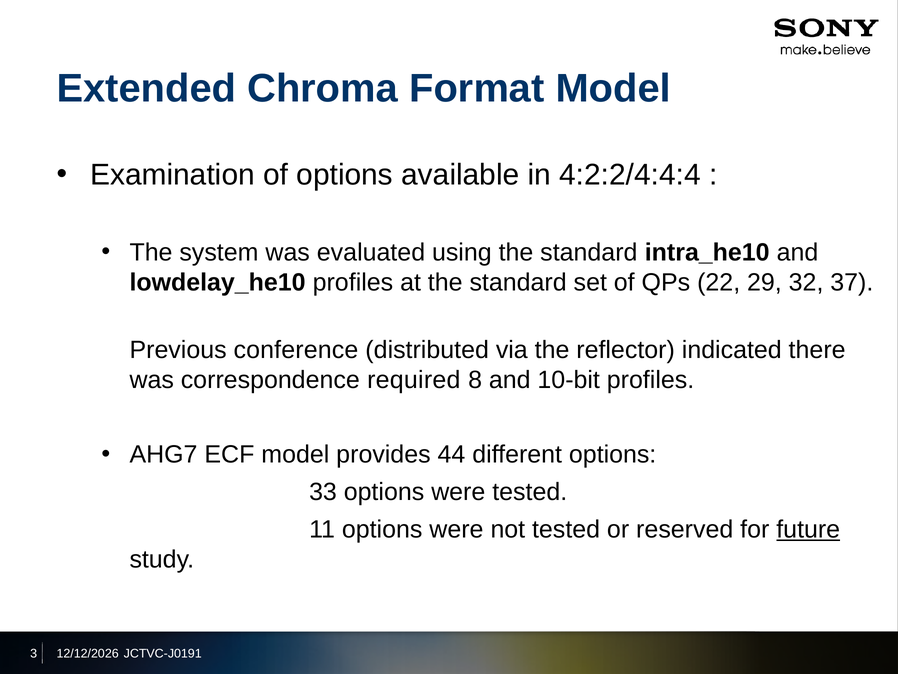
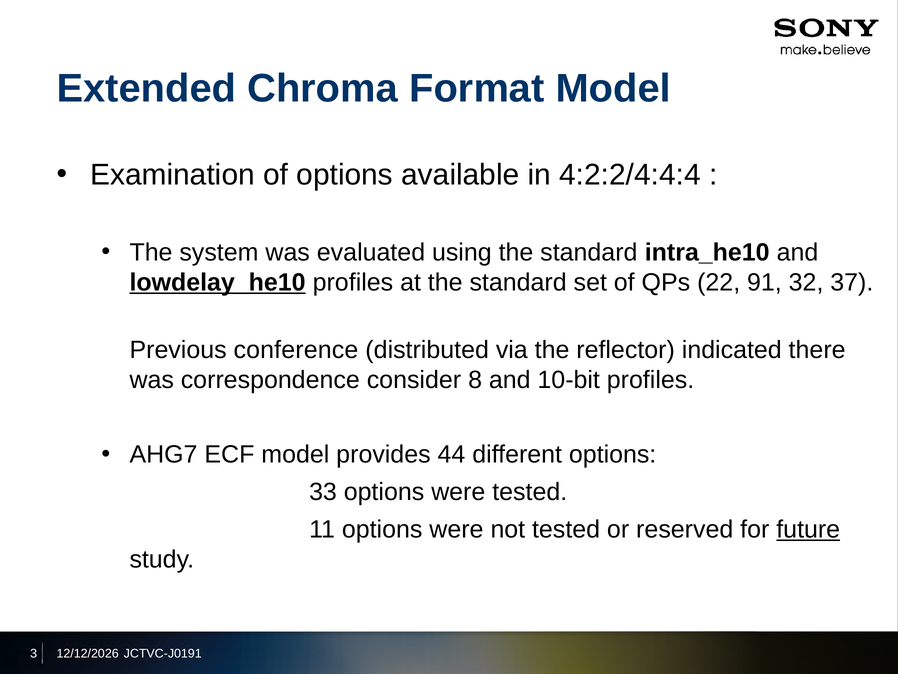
lowdelay_he10 underline: none -> present (218, 282)
29: 29 -> 91 (764, 282)
required: required -> consider (414, 379)
